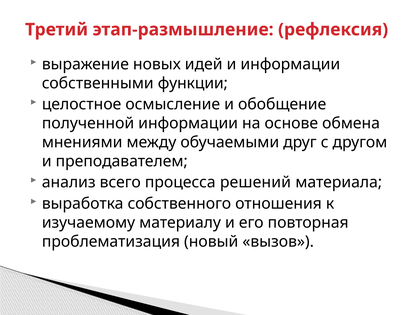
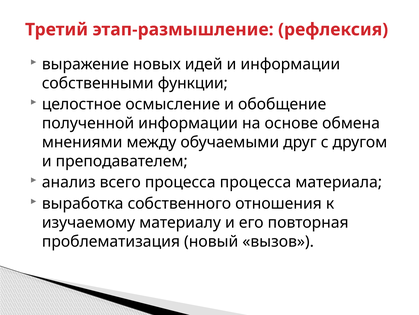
процесса решений: решений -> процесса (255, 182)
